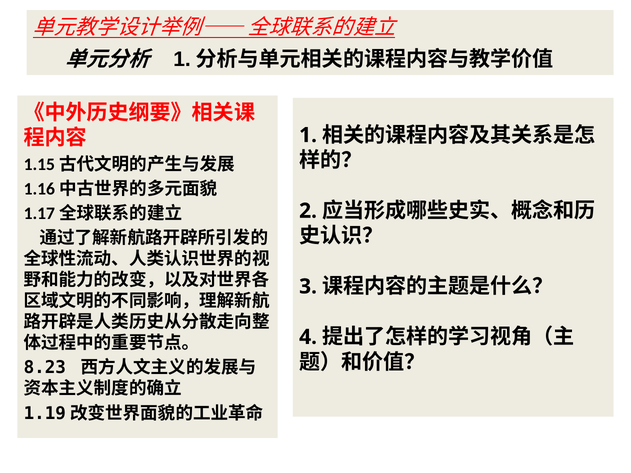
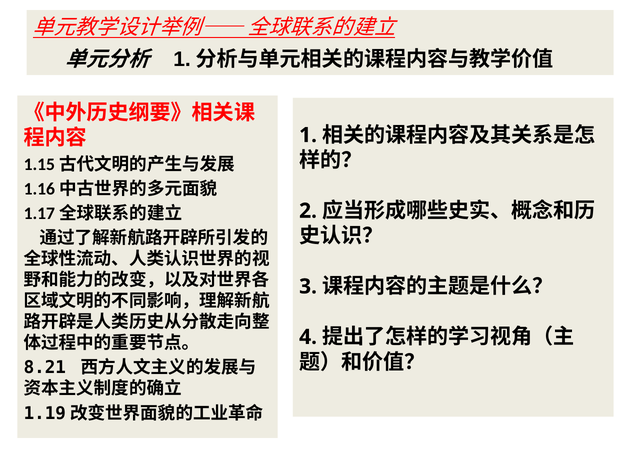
8.23: 8.23 -> 8.21 (45, 368)
